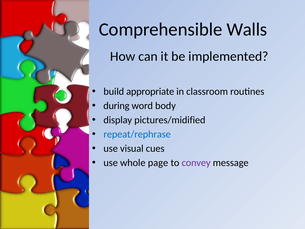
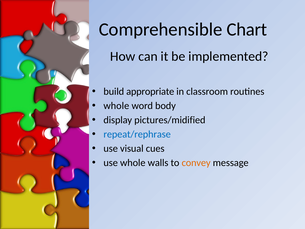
Walls: Walls -> Chart (247, 30)
during: during -> whole (116, 106)
page: page -> walls (158, 163)
convey colour: purple -> orange (196, 163)
